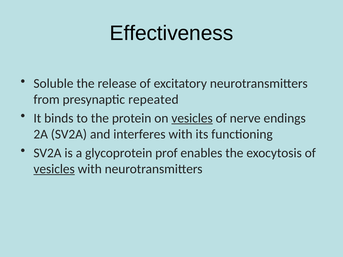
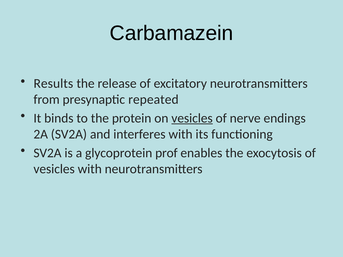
Effectiveness: Effectiveness -> Carbamazein (171, 33)
Soluble: Soluble -> Results (53, 84)
vesicles underline: present -> none (54, 169)
